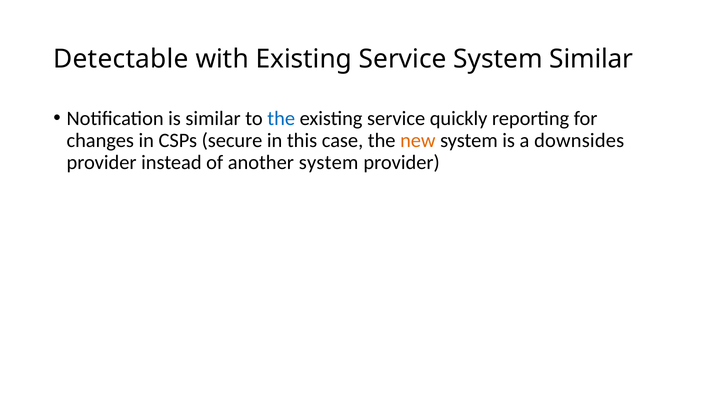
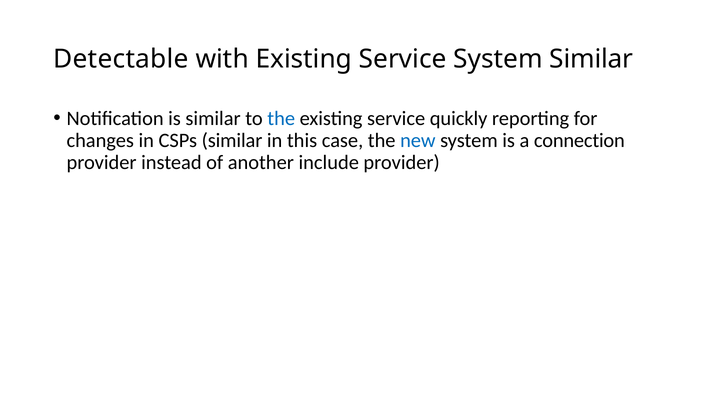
CSPs secure: secure -> similar (232, 141)
new colour: orange -> blue (418, 141)
downsides: downsides -> connection (579, 141)
another system: system -> include (329, 163)
